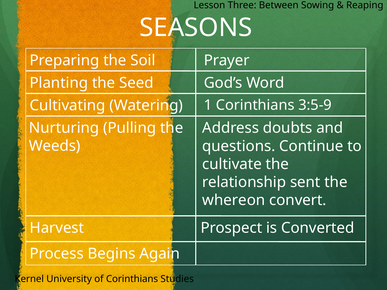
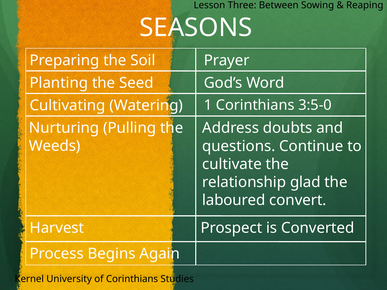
3:5-9: 3:5-9 -> 3:5-0 (315, 105)
sent: sent -> glad (305, 182)
whereon: whereon -> laboured (234, 200)
